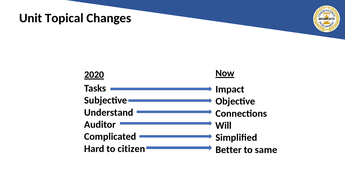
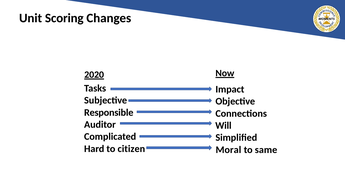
Topical: Topical -> Scoring (64, 18)
Understand: Understand -> Responsible (109, 112)
Better: Better -> Moral (228, 150)
